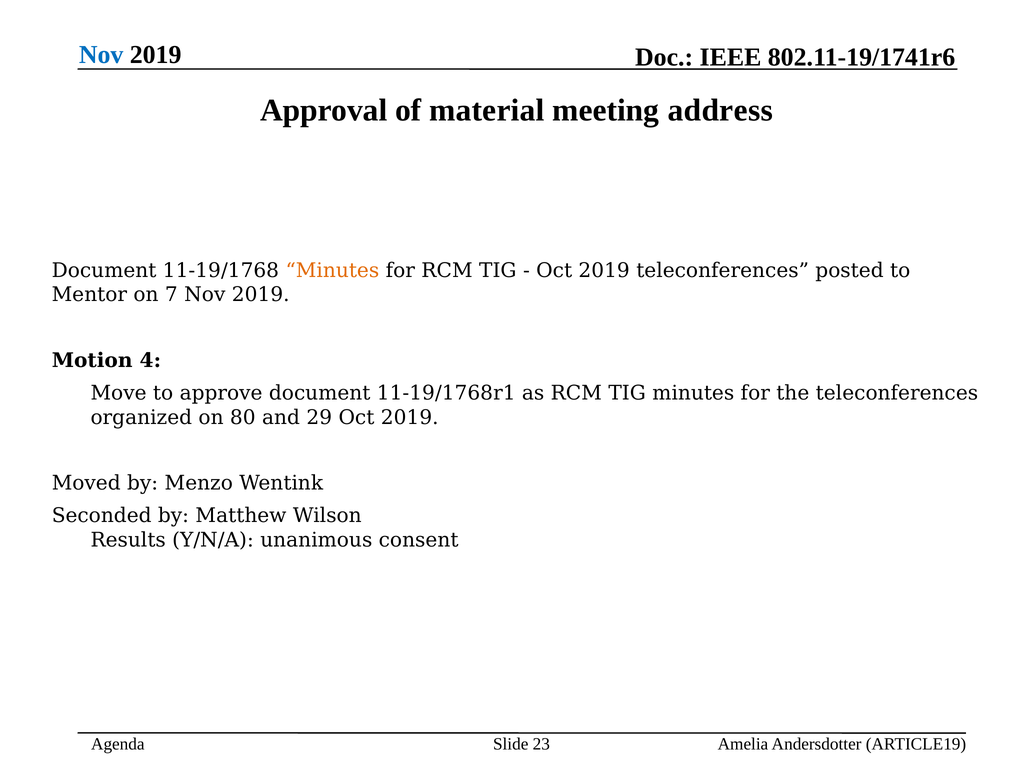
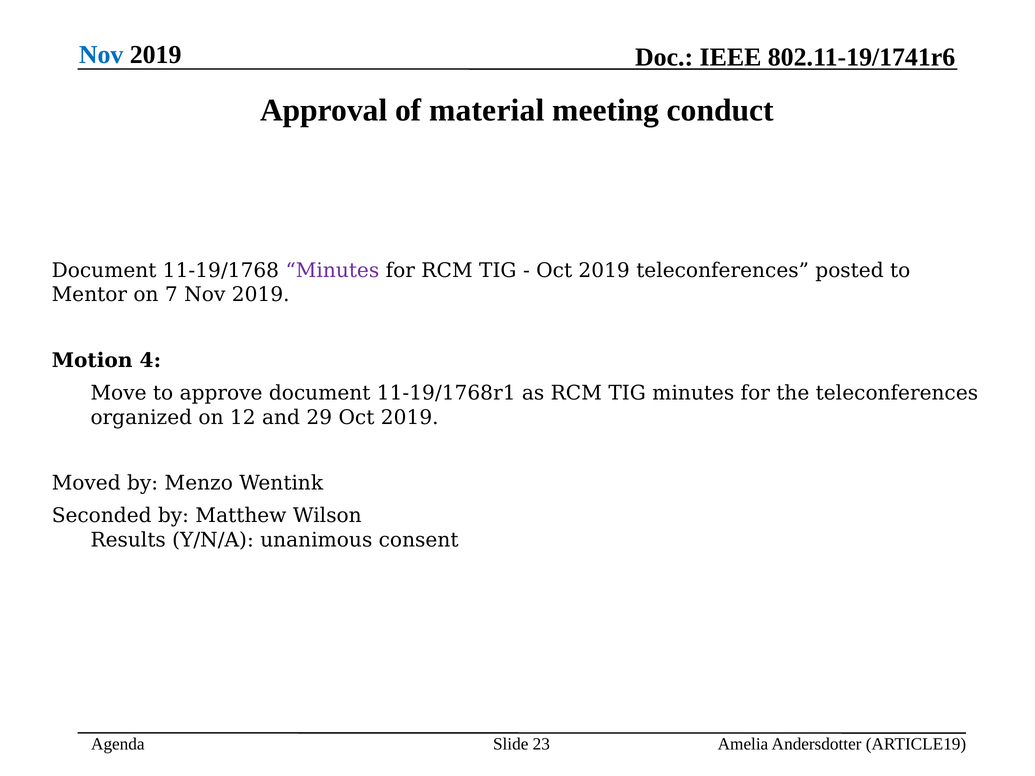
address: address -> conduct (720, 110)
Minutes colour: orange -> purple (332, 271)
80: 80 -> 12 (243, 418)
